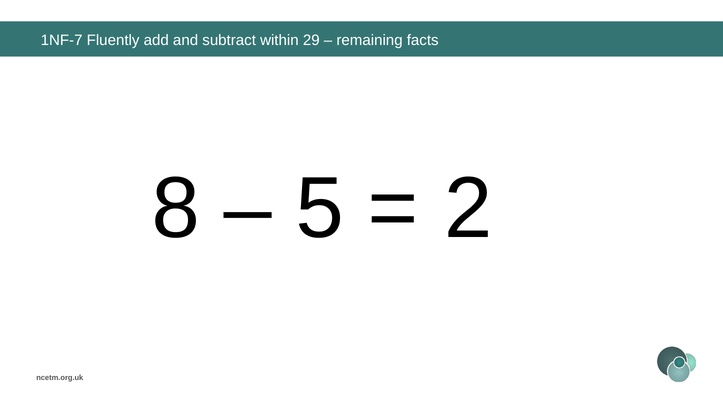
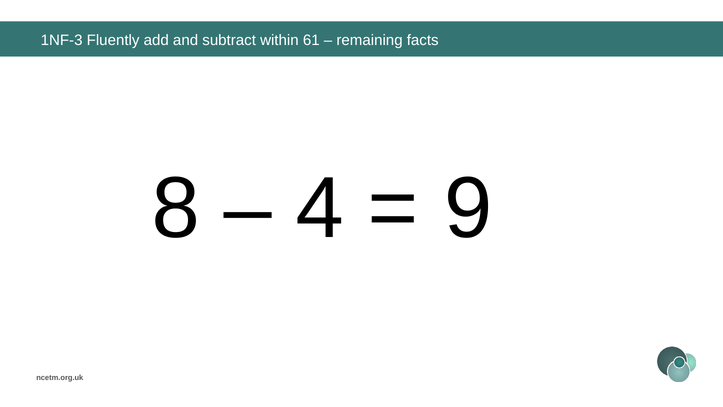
1NF-7: 1NF-7 -> 1NF-3 (62, 40)
29: 29 -> 61 (311, 40)
5: 5 -> 4 (320, 209)
2: 2 -> 9 (468, 209)
